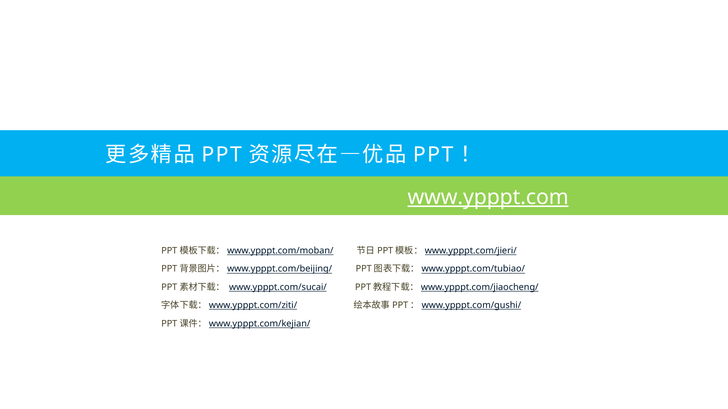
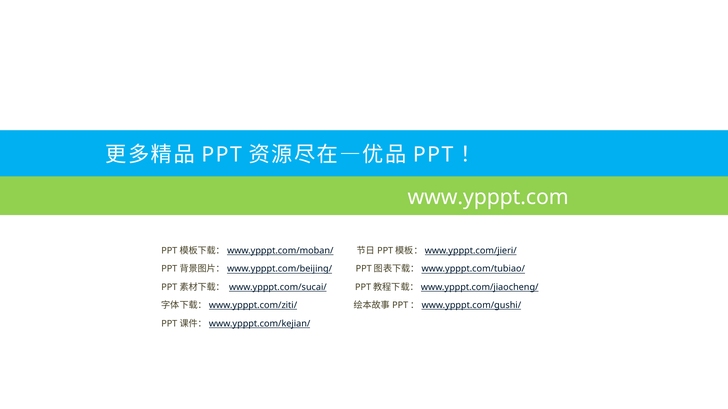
www.ypppt.com underline: present -> none (488, 197)
